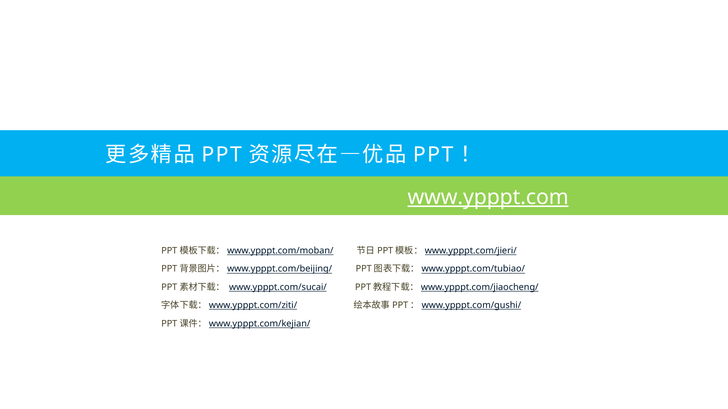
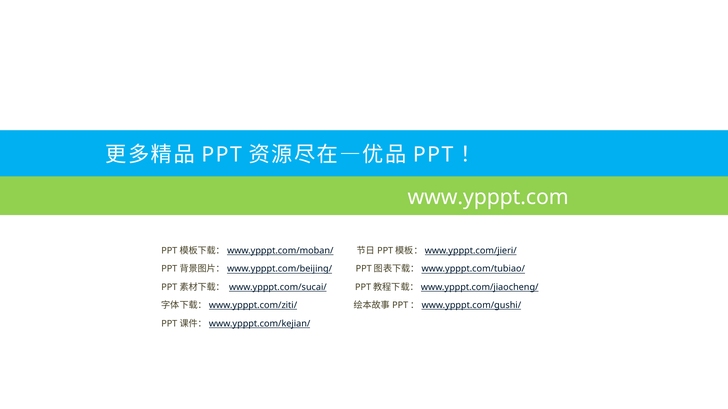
www.ypppt.com underline: present -> none (488, 197)
